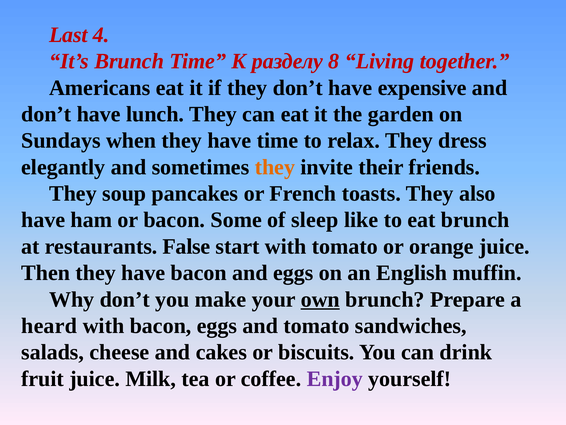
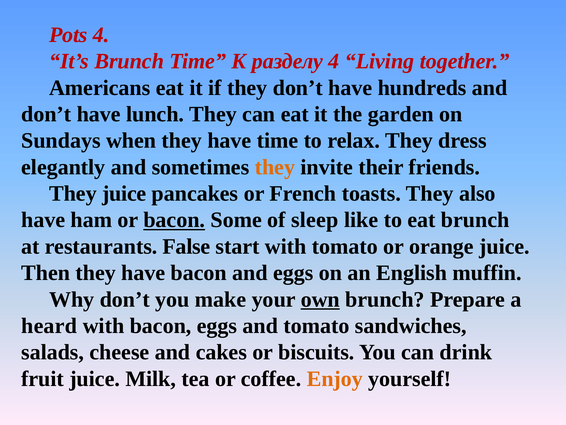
Last: Last -> Pots (68, 35)
разделу 8: 8 -> 4 (334, 61)
expensive: expensive -> hundreds (422, 88)
They soup: soup -> juice (124, 193)
bacon underline: none -> present (174, 220)
Enjoy colour: purple -> orange (335, 378)
